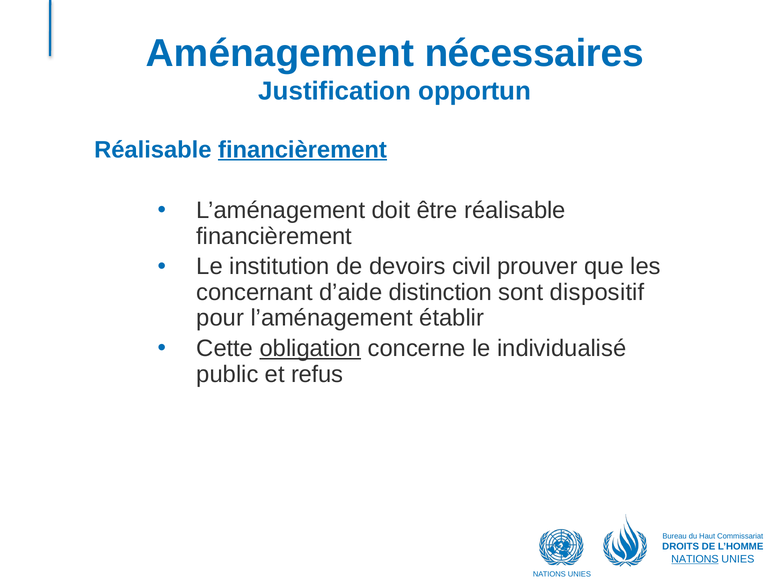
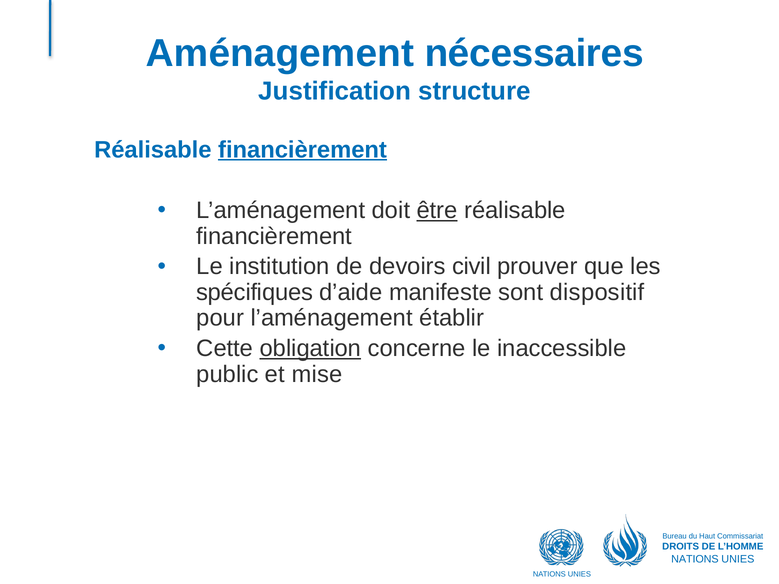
opportun: opportun -> structure (475, 91)
être underline: none -> present (437, 211)
concernant: concernant -> spécifiques (255, 292)
distinction: distinction -> manifeste (440, 292)
individualisé: individualisé -> inaccessible (562, 349)
refus: refus -> mise (317, 374)
NATIONS underline: present -> none (695, 559)
